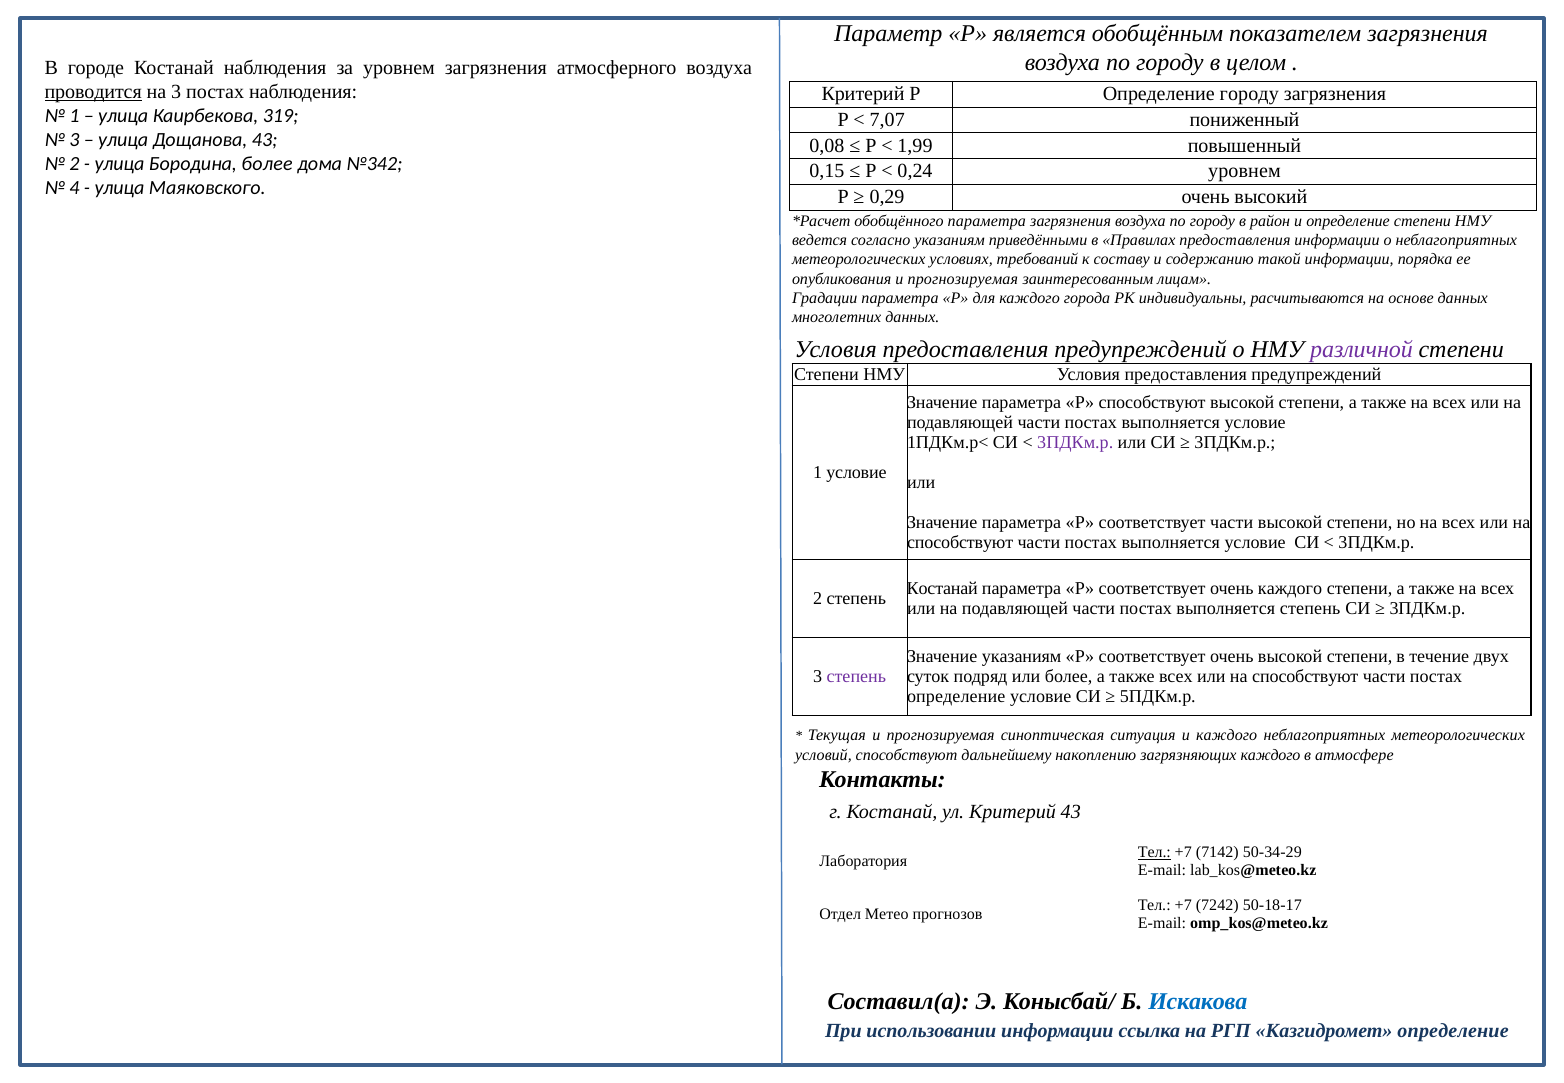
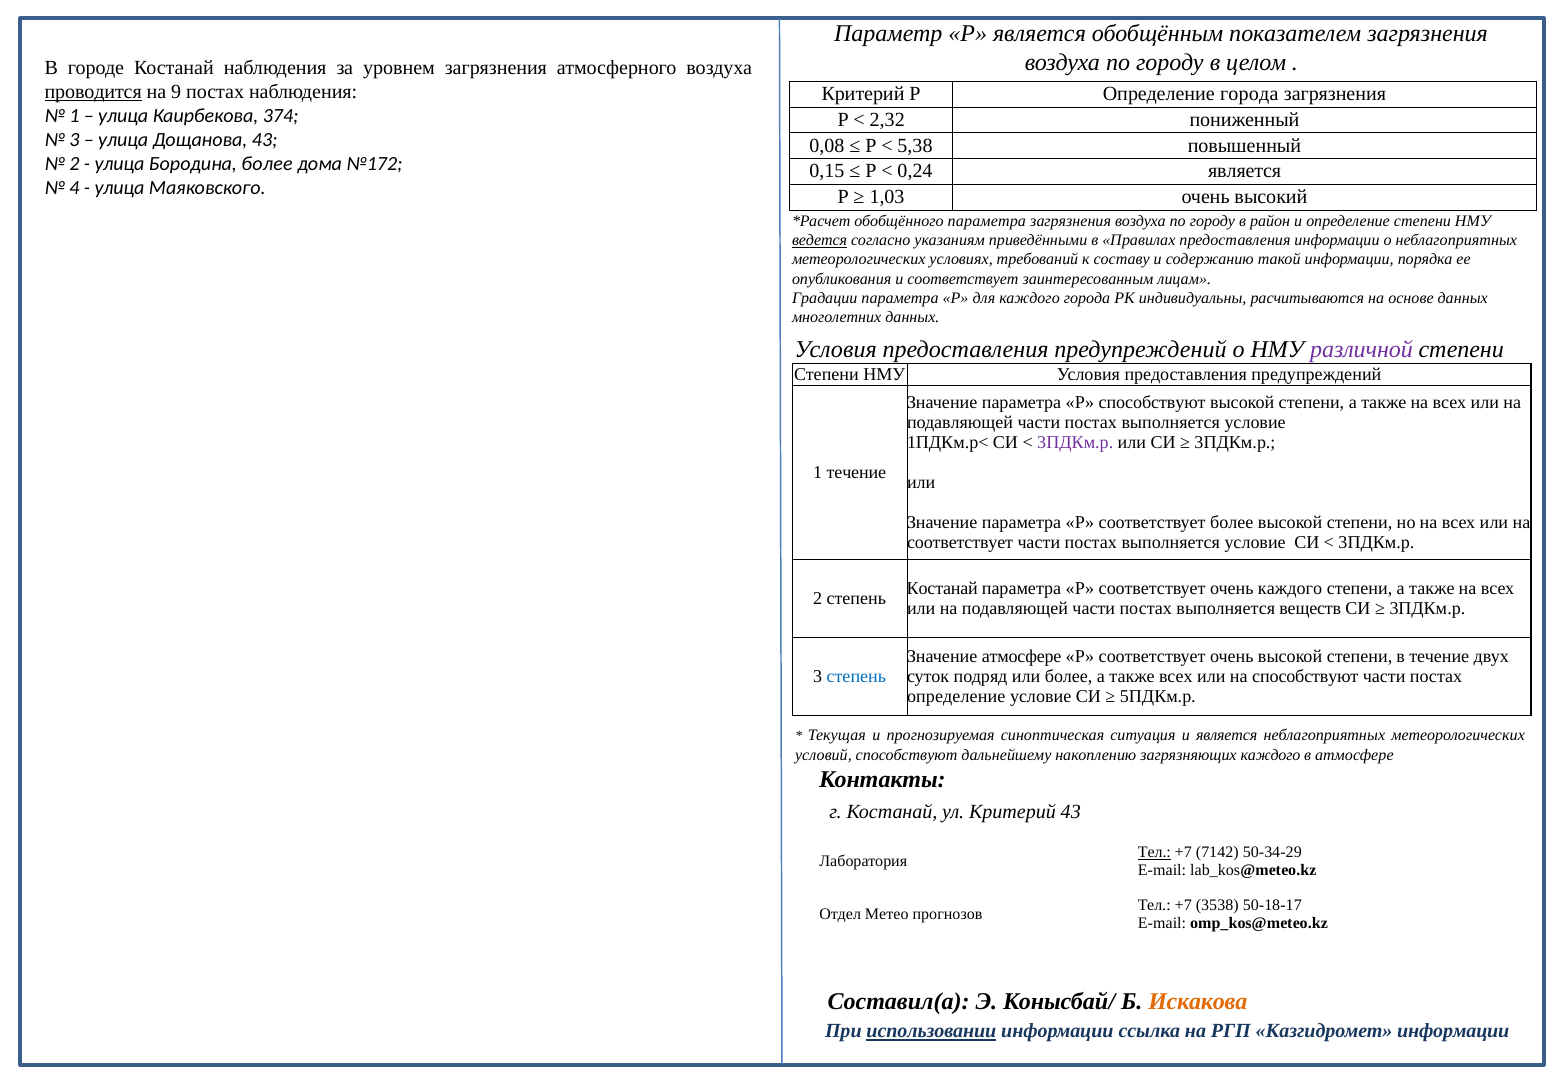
на 3: 3 -> 9 (176, 92)
Определение городу: городу -> города (1249, 94)
319: 319 -> 374 (281, 116)
7,07: 7,07 -> 2,32 (887, 120)
1,99: 1,99 -> 5,38 (915, 146)
№342: №342 -> №172 (374, 164)
0,24 уровнем: уровнем -> является (1245, 171)
0,29: 0,29 -> 1,03 (887, 197)
ведется underline: none -> present (820, 240)
опубликования и прогнозируемая: прогнозируемая -> соответствует (963, 279)
1 условие: условие -> течение (856, 473)
соответствует части: части -> более (1232, 523)
способствуют: способствуют -> соответствует (960, 543)
выполняется степень: степень -> веществ (1310, 609)
Значение указаниям: указаниям -> атмосфере (1022, 657)
степень colour: purple -> blue (856, 677)
и каждого: каждого -> является (1227, 735)
7242: 7242 -> 3538 (1217, 905)
Искакова colour: blue -> orange (1198, 1001)
использовании underline: none -> present (931, 1031)
Казгидромет определение: определение -> информации (1453, 1031)
